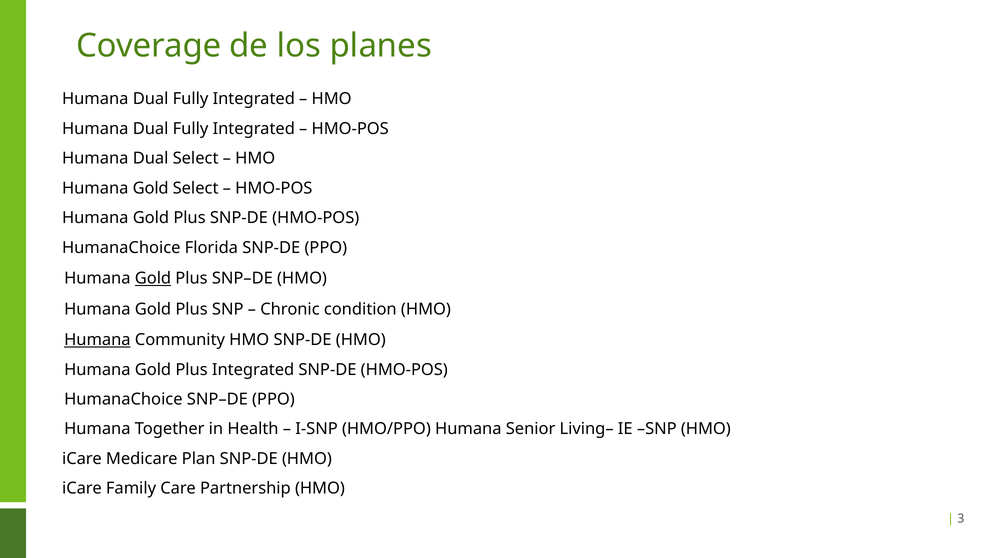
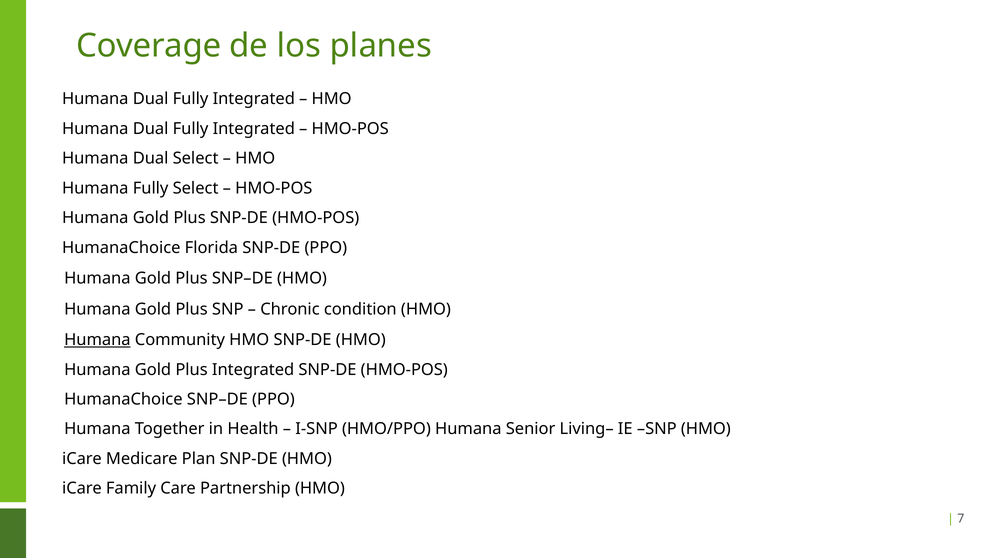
Gold: Gold -> Fully (151, 188)
Gold underline: present -> none (153, 278)
3: 3 -> 7 (961, 519)
